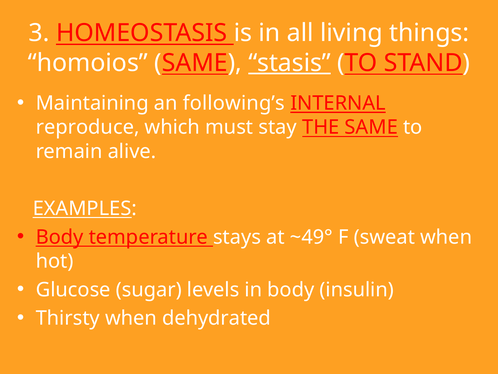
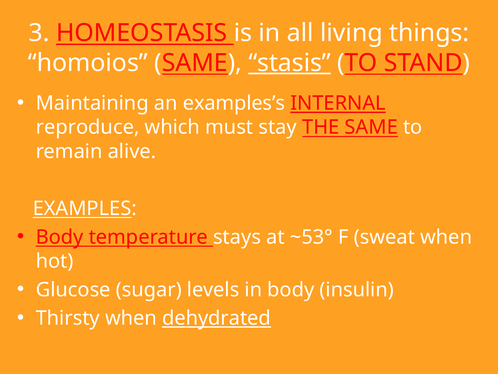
following’s: following’s -> examples’s (234, 103)
~49°: ~49° -> ~53° (311, 237)
dehydrated underline: none -> present (217, 318)
